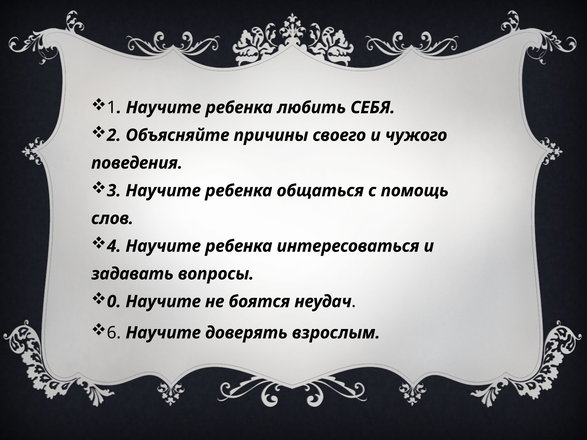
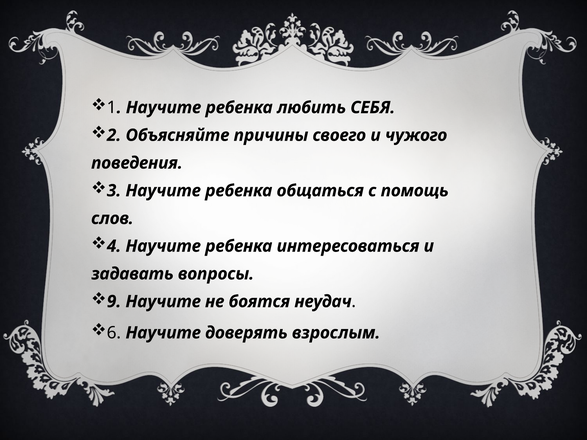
0: 0 -> 9 (114, 302)
